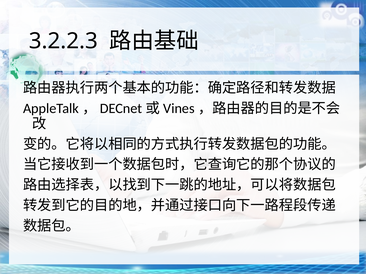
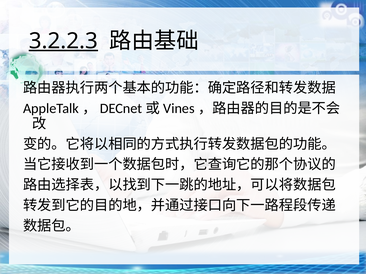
3.2.2.3 underline: none -> present (63, 41)
